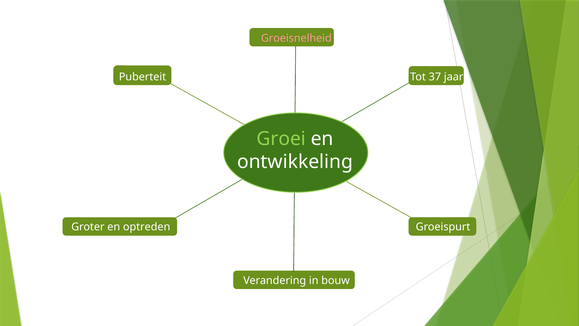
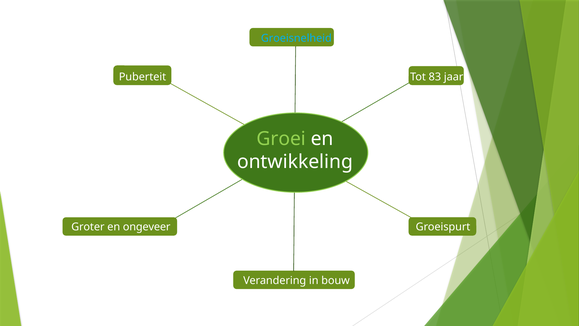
Groeisnelheid colour: pink -> light blue (296, 38)
37: 37 -> 83 (435, 77)
optreden: optreden -> ongeveer (147, 227)
